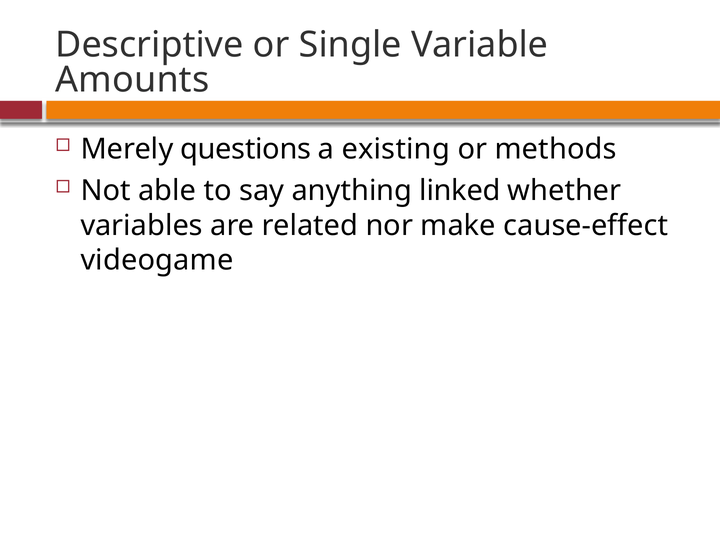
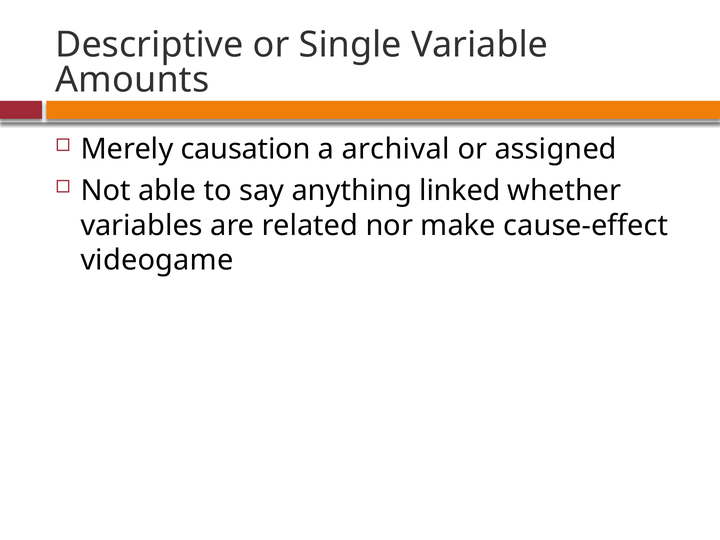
questions: questions -> causation (246, 149)
existing: existing -> archival (396, 149)
methods: methods -> assigned (556, 149)
